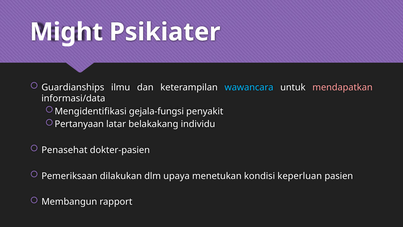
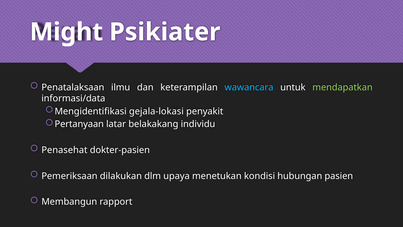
Guardianships: Guardianships -> Penatalaksaan (73, 87)
mendapatkan colour: pink -> light green (343, 87)
gejala-fungsi: gejala-fungsi -> gejala-lokasi (156, 111)
keperluan: keperluan -> hubungan (300, 176)
